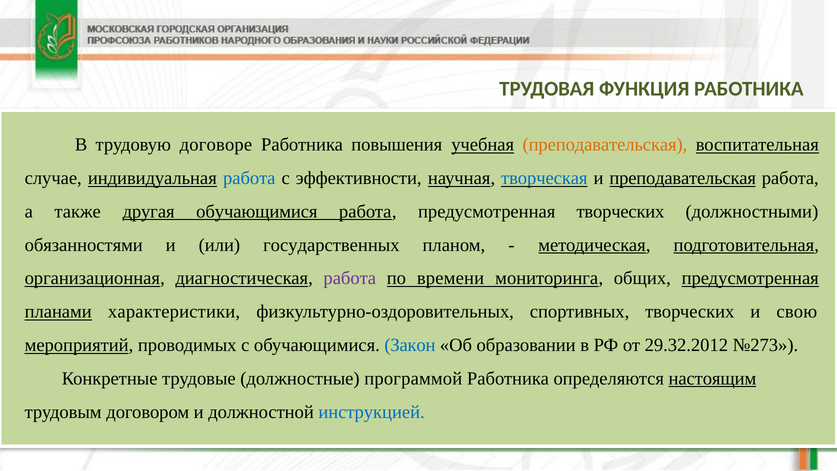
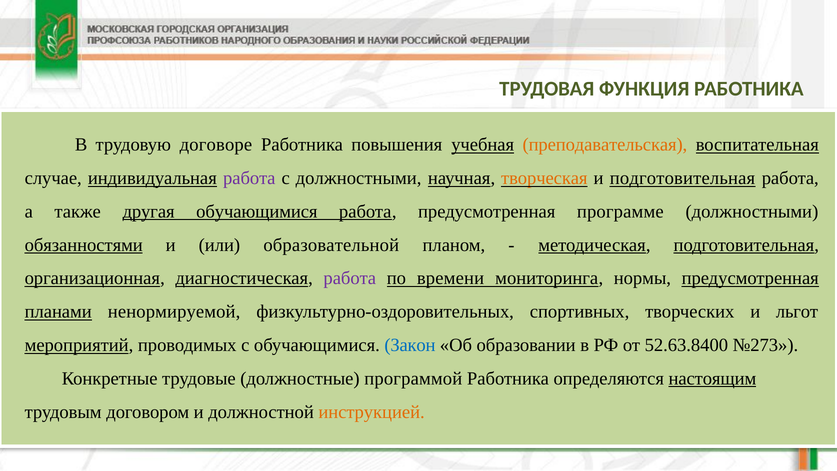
работа colour: blue -> purple (249, 178)
с эффективности: эффективности -> должностными (359, 178)
творческая colour: blue -> orange (544, 178)
и преподавательская: преподавательская -> подготовительная (682, 178)
предусмотренная творческих: творческих -> программе (620, 212)
обязанностями underline: none -> present (84, 245)
государственных: государственных -> образовательной (331, 245)
общих: общих -> нормы (642, 278)
характеристики: характеристики -> ненормируемой (174, 312)
свою: свою -> льгот (797, 312)
29.32.2012: 29.32.2012 -> 52.63.8400 (686, 345)
инструкцией colour: blue -> orange (372, 412)
